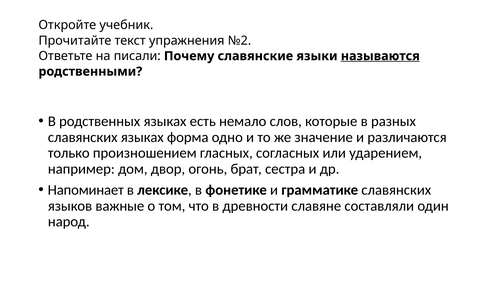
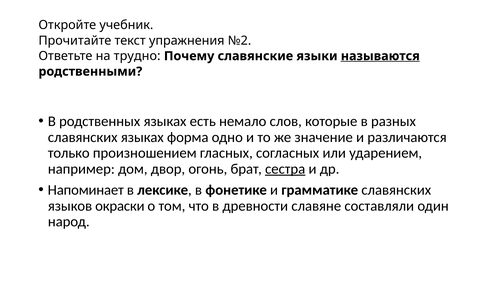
писали: писали -> трудно (137, 56)
сестра underline: none -> present (285, 169)
важные: важные -> окраски (120, 206)
